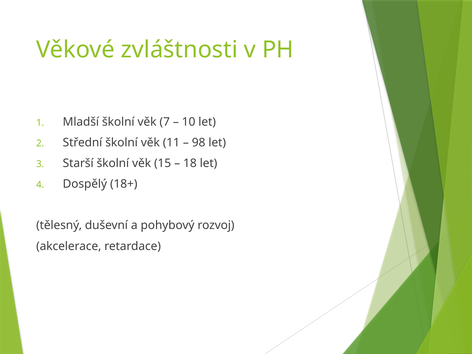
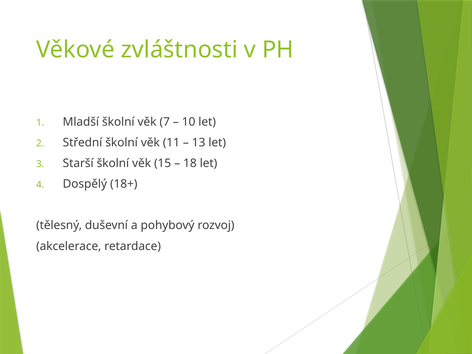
98: 98 -> 13 (199, 143)
